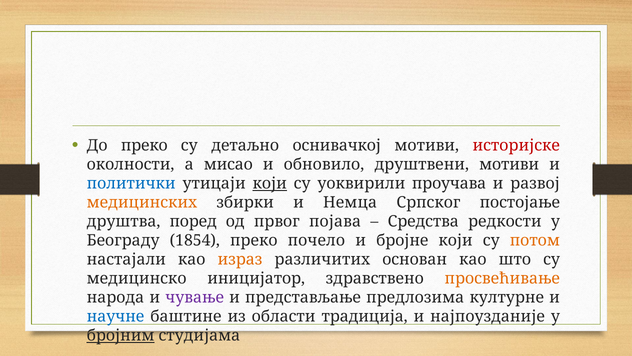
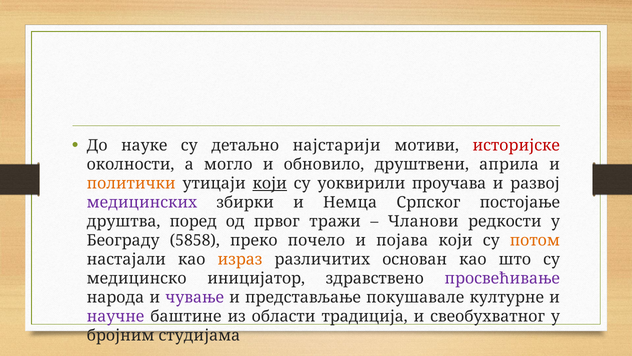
До преко: преко -> науке (144, 146)
оснивачкој: оснивачкој -> најстарији (337, 146)
мисао: мисао -> могло (228, 164)
друштвени мотиви: мотиви -> априла (509, 164)
политички colour: blue -> orange (131, 183)
медицинских colour: orange -> purple (142, 202)
појава: појава -> тражи (335, 221)
Средства: Средства -> Чланови (423, 221)
1854: 1854 -> 5858 (195, 240)
бројне: бројне -> појава (402, 240)
просвећивање colour: orange -> purple (502, 278)
предлозима: предлозима -> покушавале (415, 297)
научне colour: blue -> purple (116, 316)
најпоузданије: најпоузданије -> свеобухватног (488, 316)
бројним underline: present -> none (121, 335)
